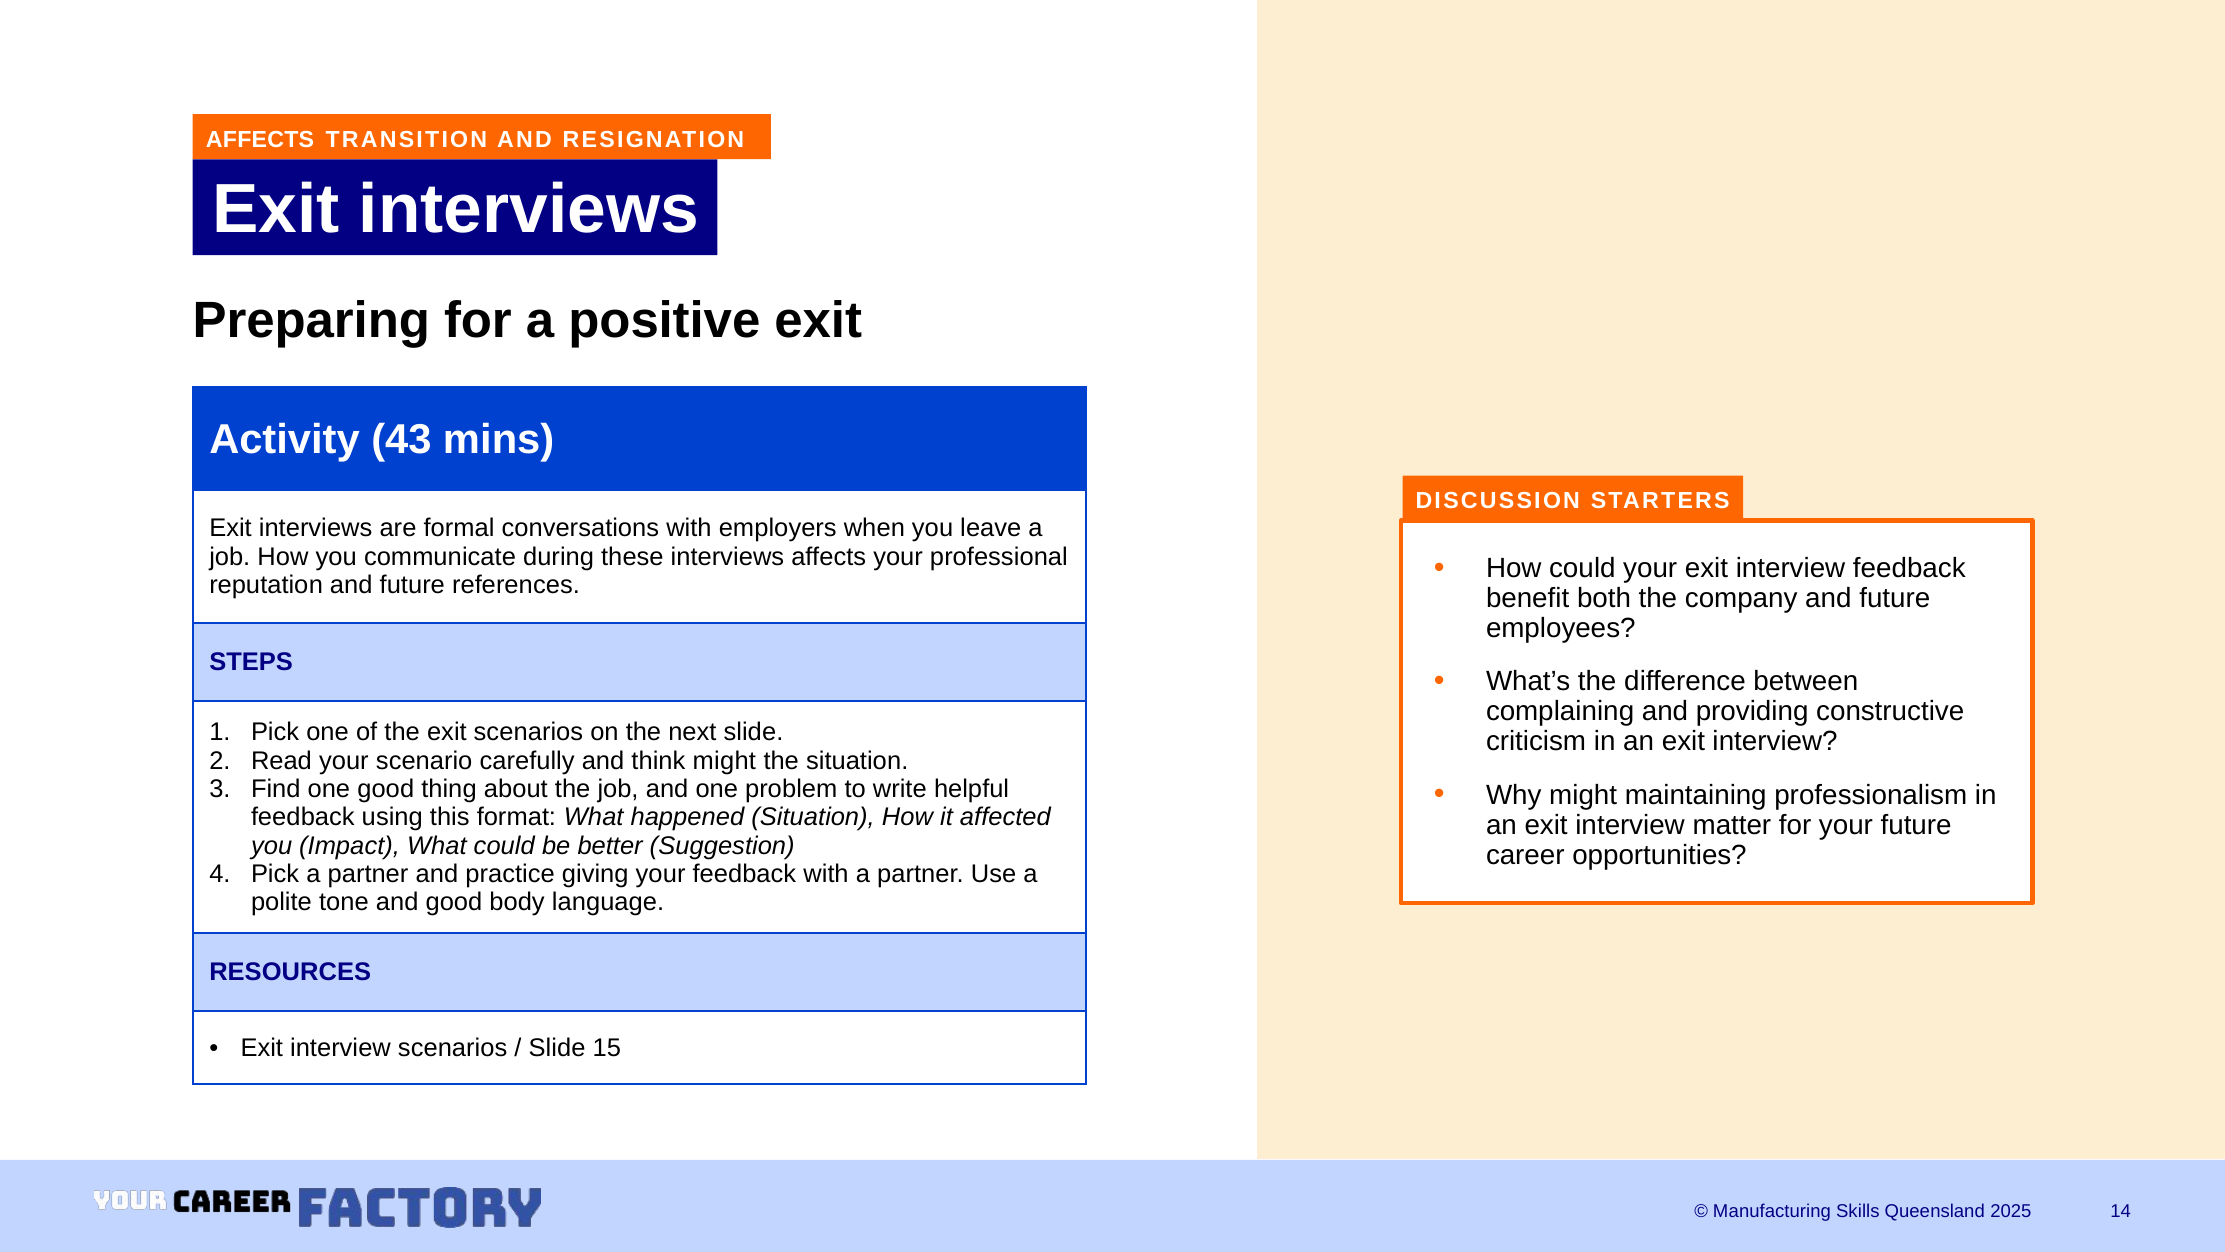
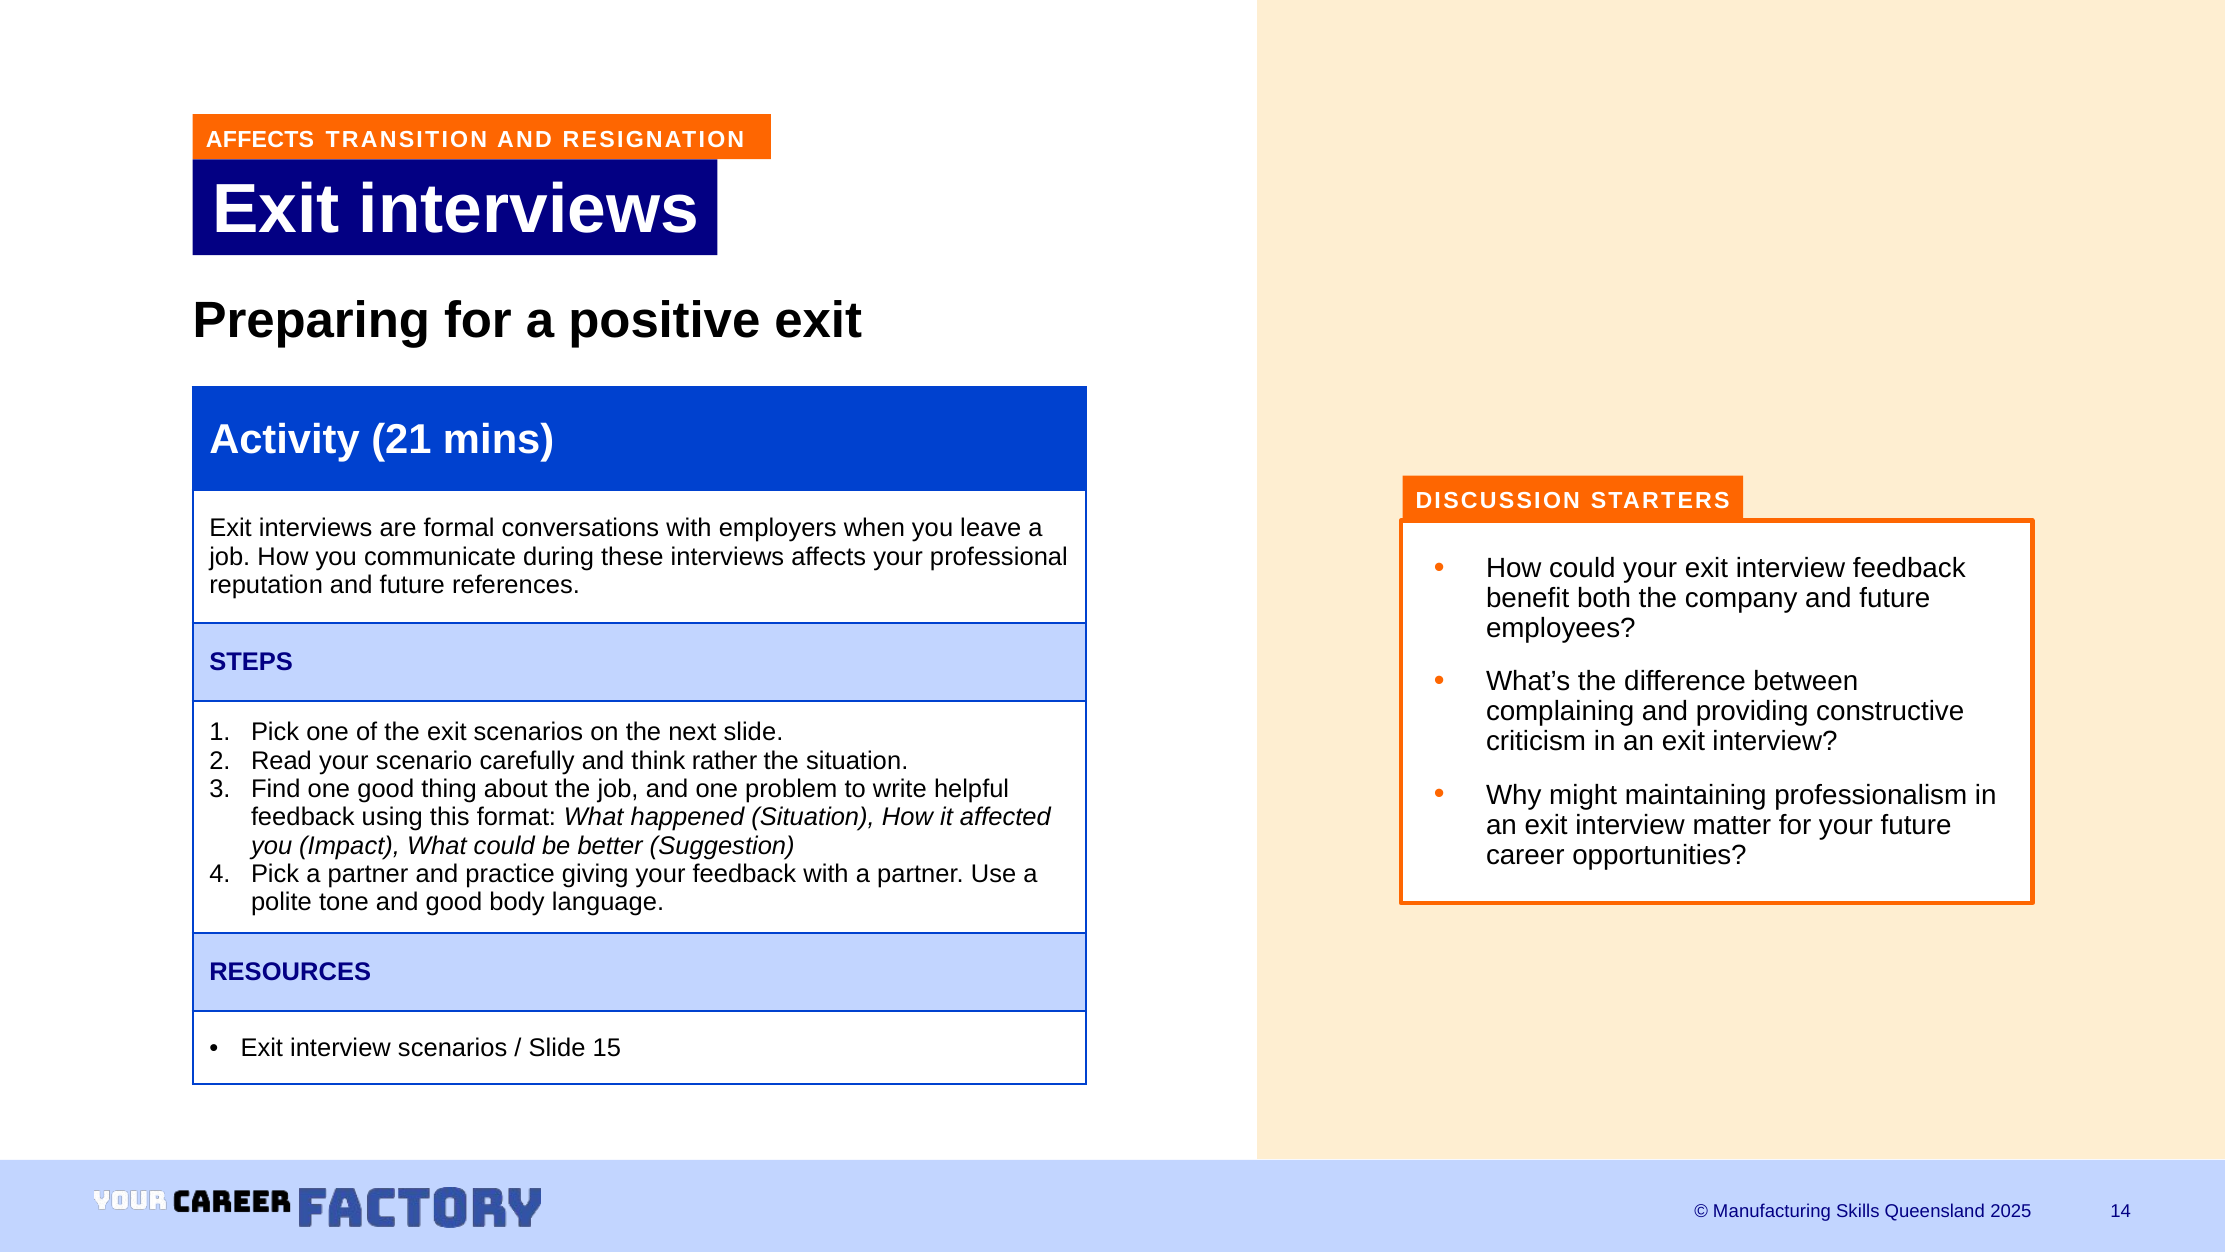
43: 43 -> 21 (401, 439)
think might: might -> rather (725, 760)
